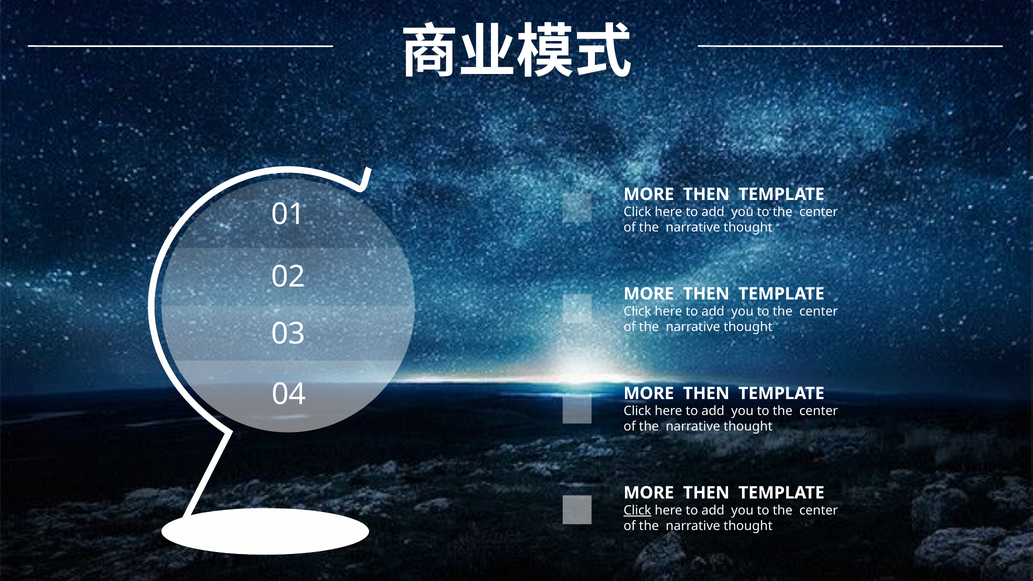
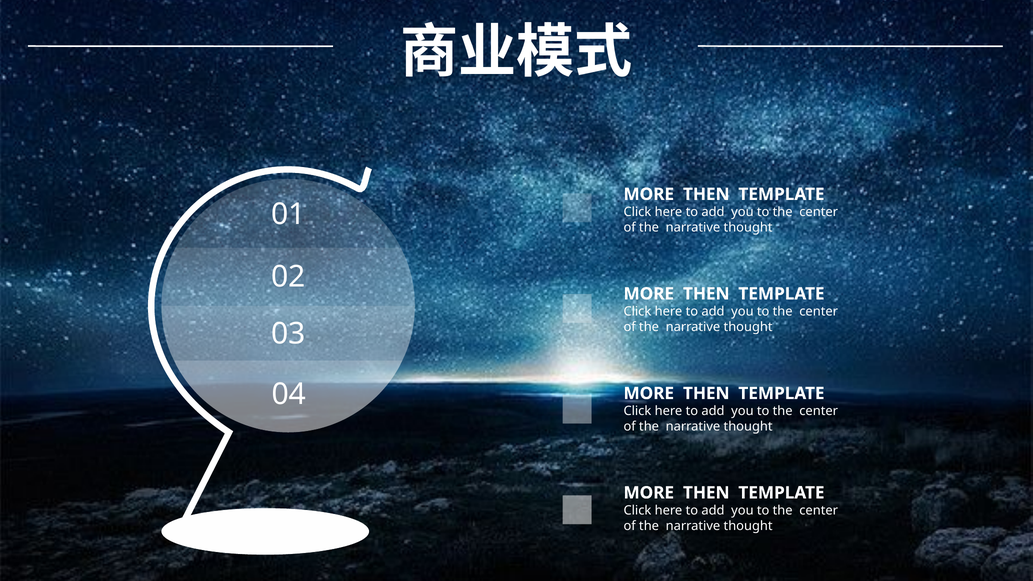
Click underline: present -> none (637, 511)
